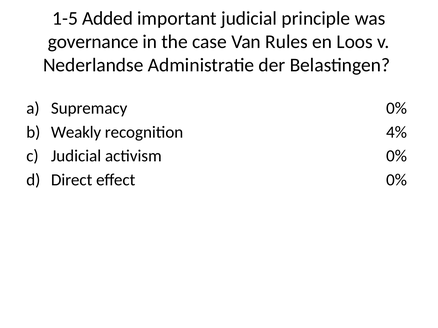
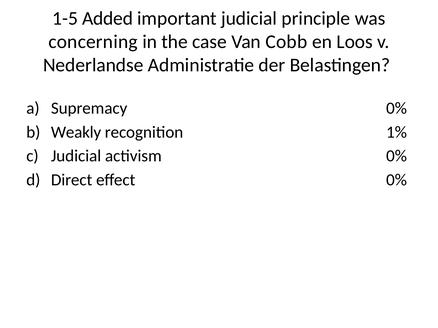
governance: governance -> concerning (93, 42)
Rules: Rules -> Cobb (286, 42)
4%: 4% -> 1% (397, 132)
